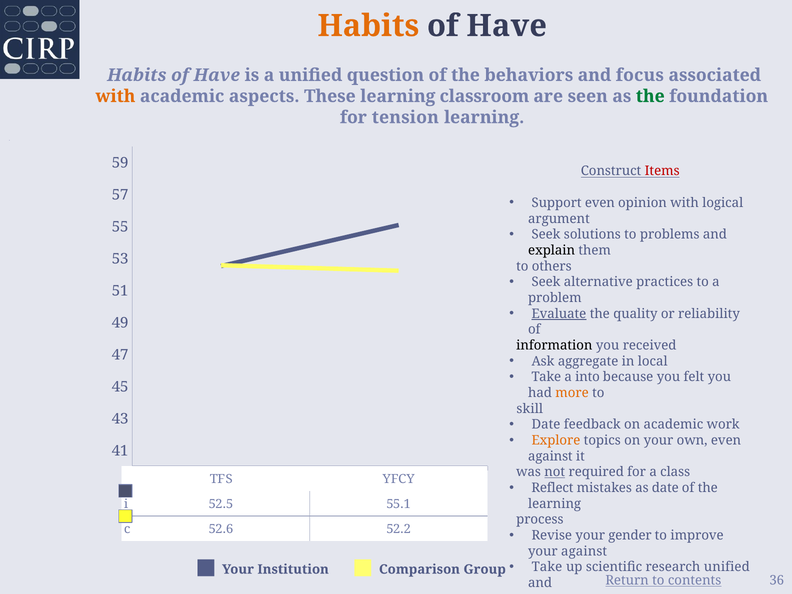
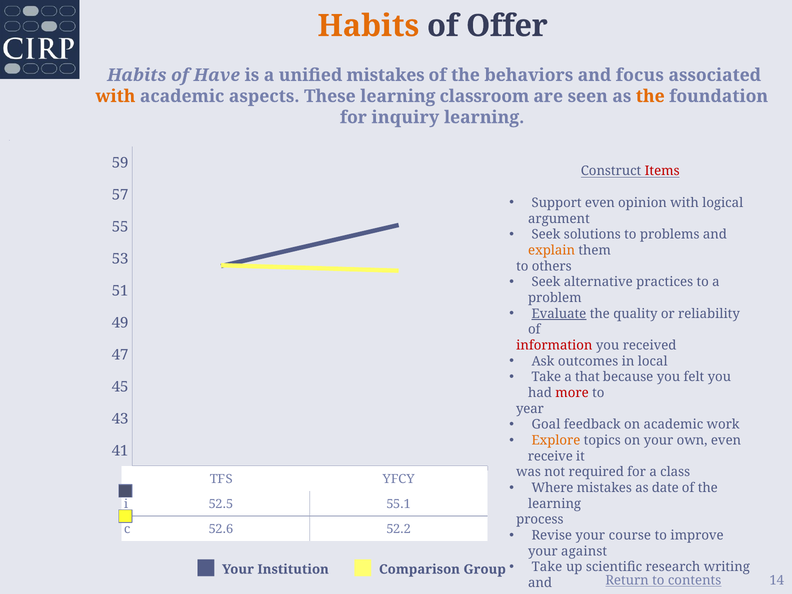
Have: Have -> Offer (507, 26)
unified question: question -> mistakes (386, 75)
the colour: green -> orange (650, 96)
tension: tension -> inquiry (405, 117)
explain colour: black -> orange (552, 250)
information colour: black -> red (554, 345)
aggregate: aggregate -> outcomes (588, 361)
into: into -> that (587, 377)
more colour: orange -> red (572, 393)
skill: skill -> year (530, 409)
Date: Date -> Goal (546, 425)
against: against -> receive (550, 456)
not underline: present -> none (555, 472)
Reflect: Reflect -> Where (552, 488)
gender: gender -> course (630, 535)
research unified: unified -> writing (727, 567)
36: 36 -> 14 (777, 581)
